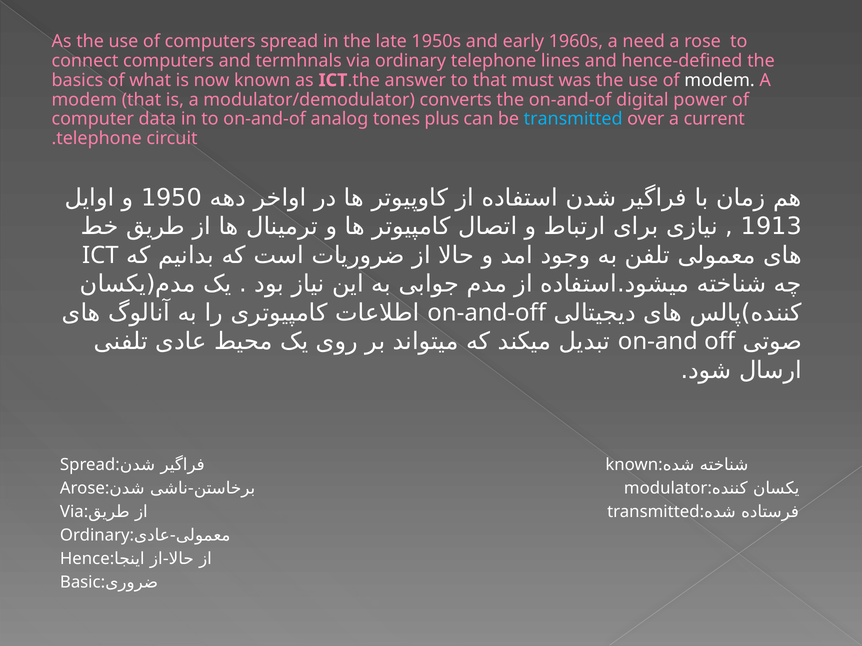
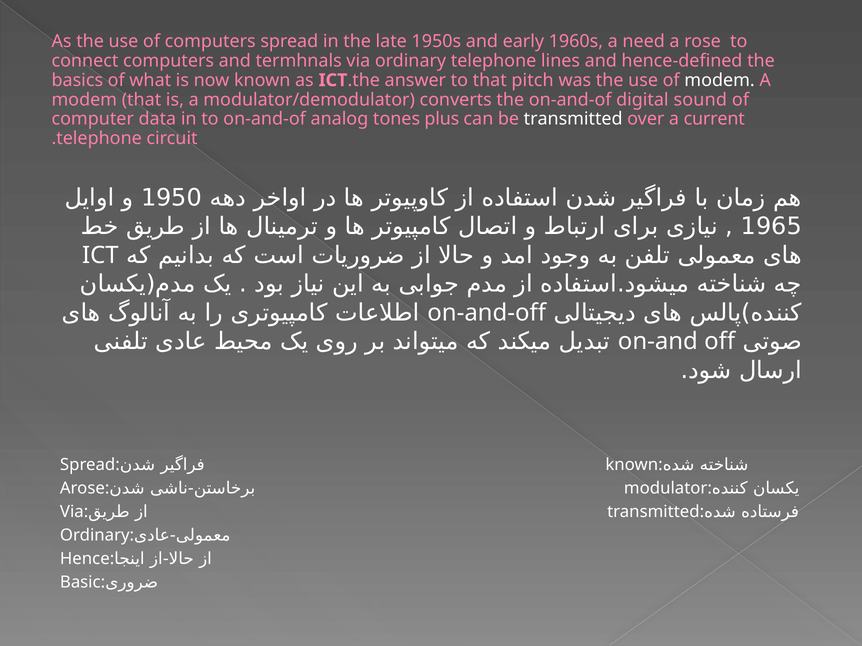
must: must -> pitch (533, 80)
power: power -> sound (700, 100)
transmitted colour: light blue -> white (573, 119)
1913: 1913 -> 1965 (771, 227)
